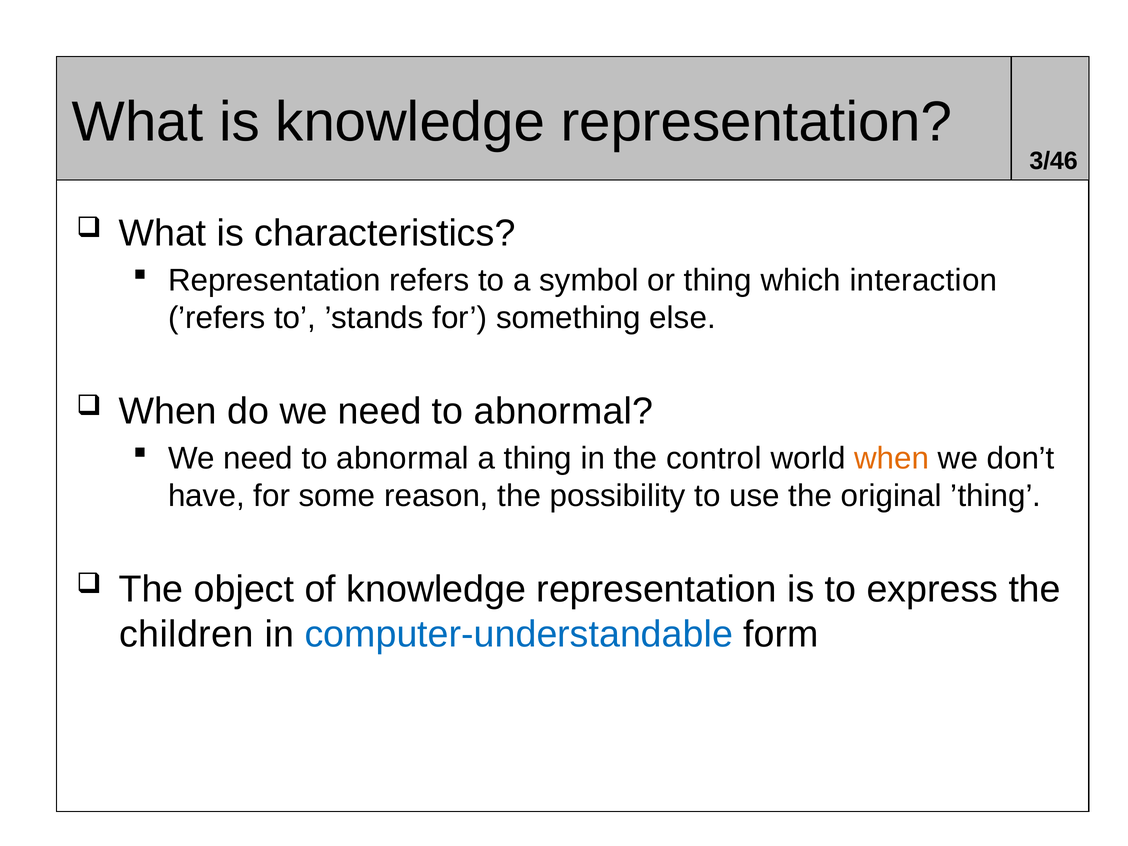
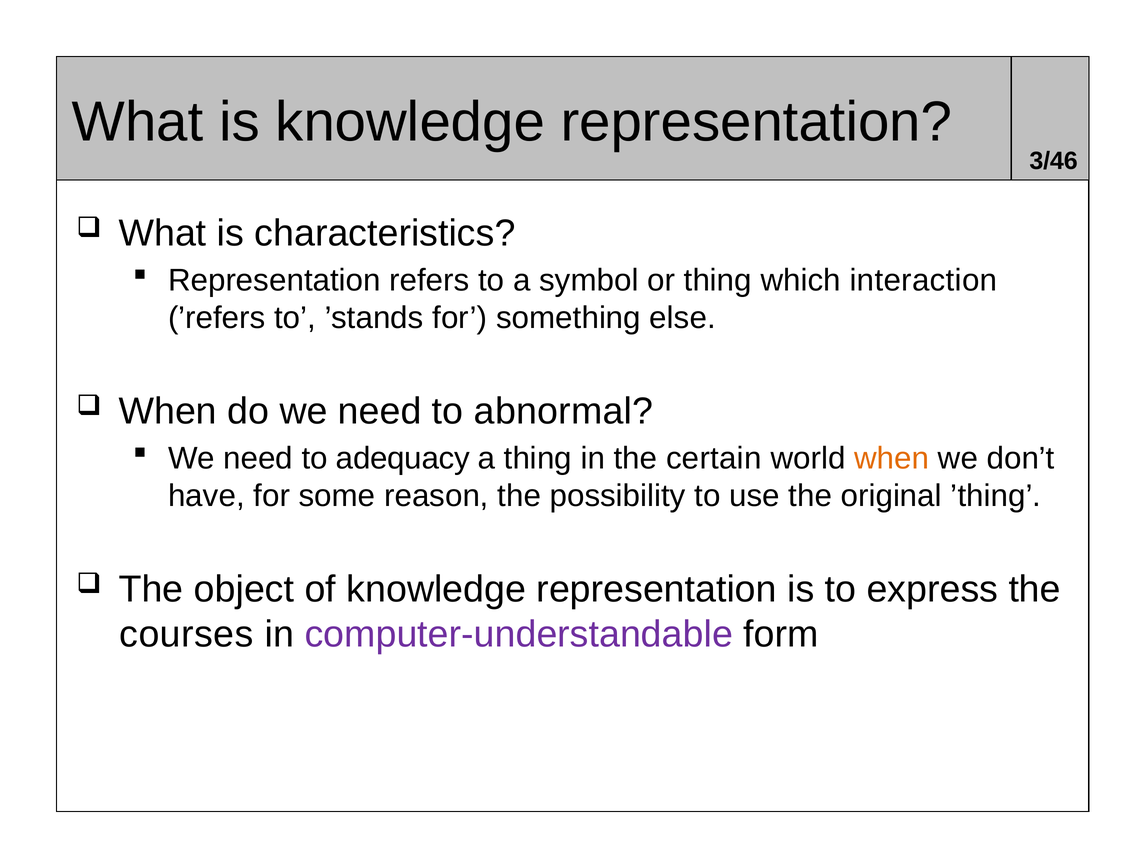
abnormal: abnormal -> adequacy (403, 459)
control: control -> certain (714, 459)
children: children -> courses (186, 634)
computer-understandable colour: blue -> purple (519, 634)
